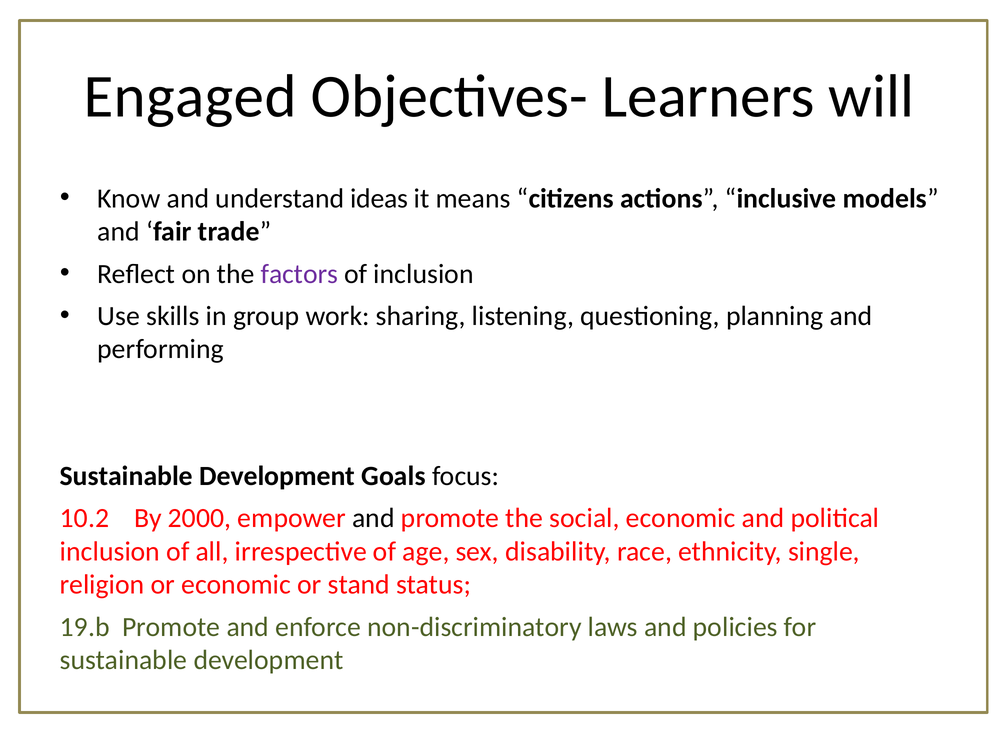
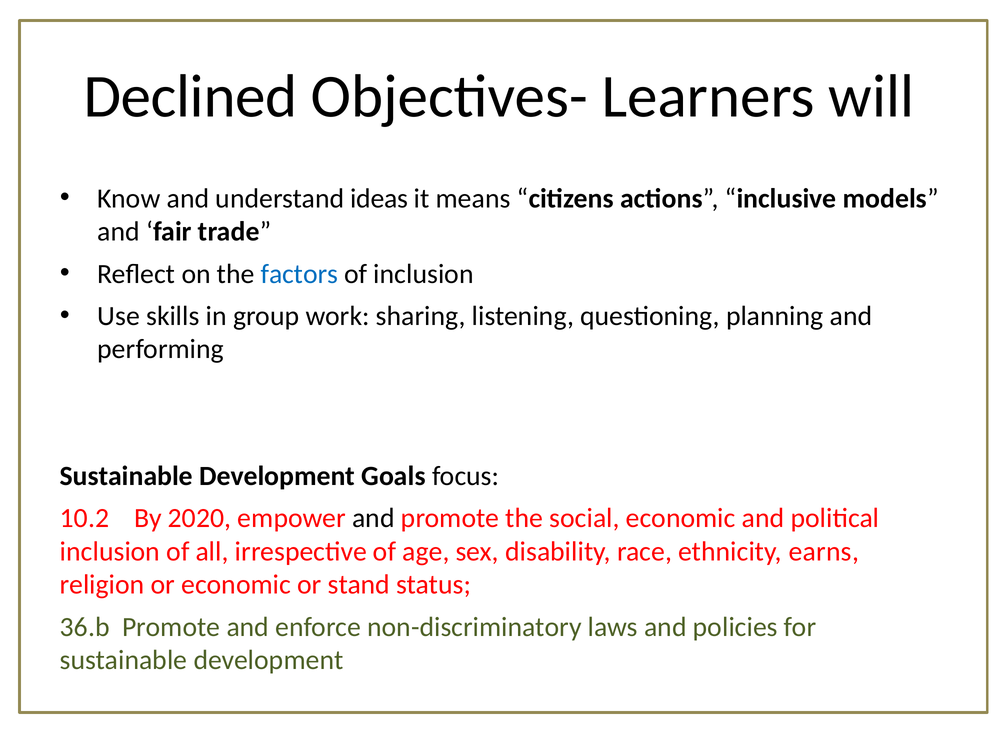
Engaged: Engaged -> Declined (190, 97)
factors colour: purple -> blue (299, 274)
2000: 2000 -> 2020 (200, 518)
single: single -> earns (824, 552)
19.b: 19.b -> 36.b (85, 627)
